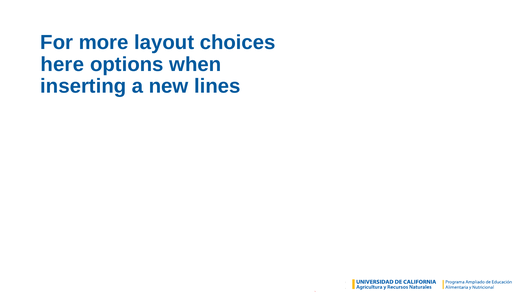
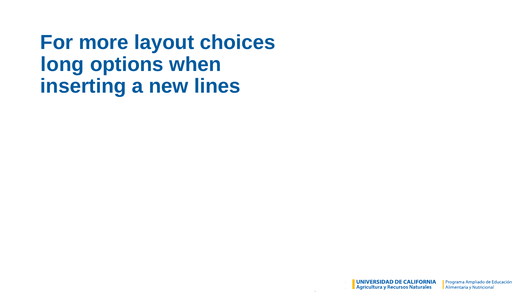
here: here -> long (62, 64)
